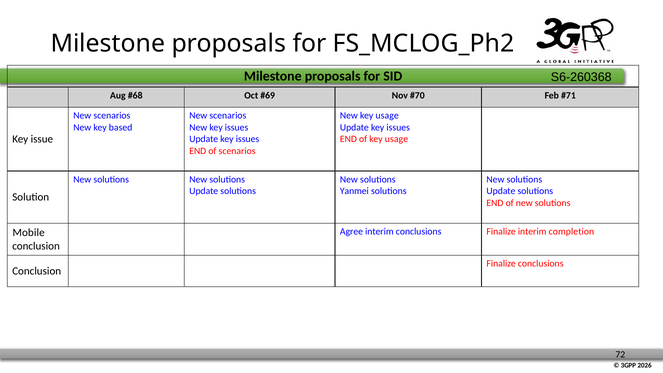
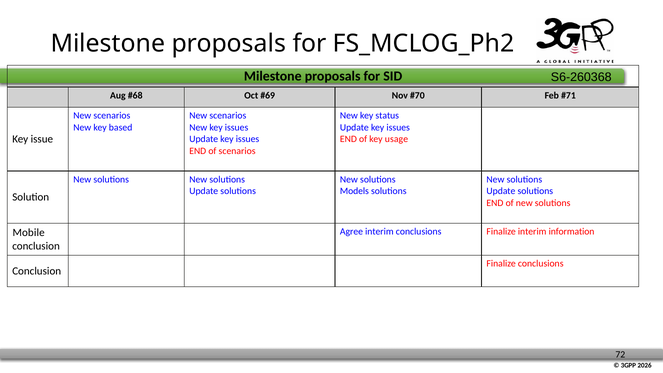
New key usage: usage -> status (387, 116)
Yanmei: Yanmei -> Models (354, 191)
completion: completion -> information (572, 232)
